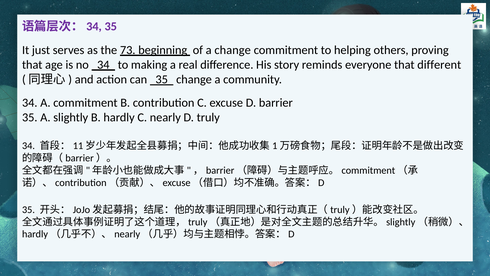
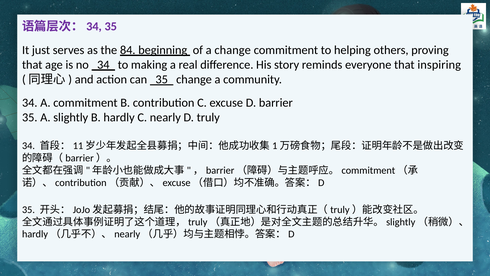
73: 73 -> 84 (128, 50)
different: different -> inspiring (439, 65)
